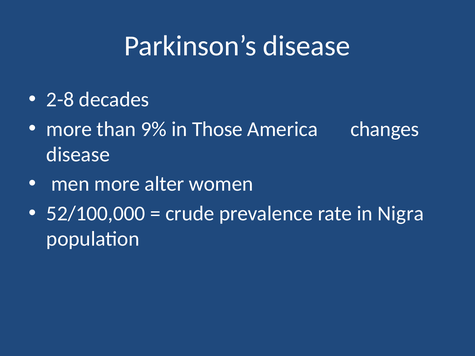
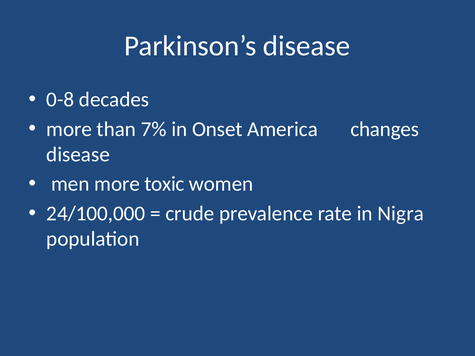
2-8: 2-8 -> 0-8 (60, 100)
9%: 9% -> 7% (154, 129)
Those: Those -> Onset (217, 129)
alter: alter -> toxic (164, 184)
52/100,000: 52/100,000 -> 24/100,000 (96, 214)
